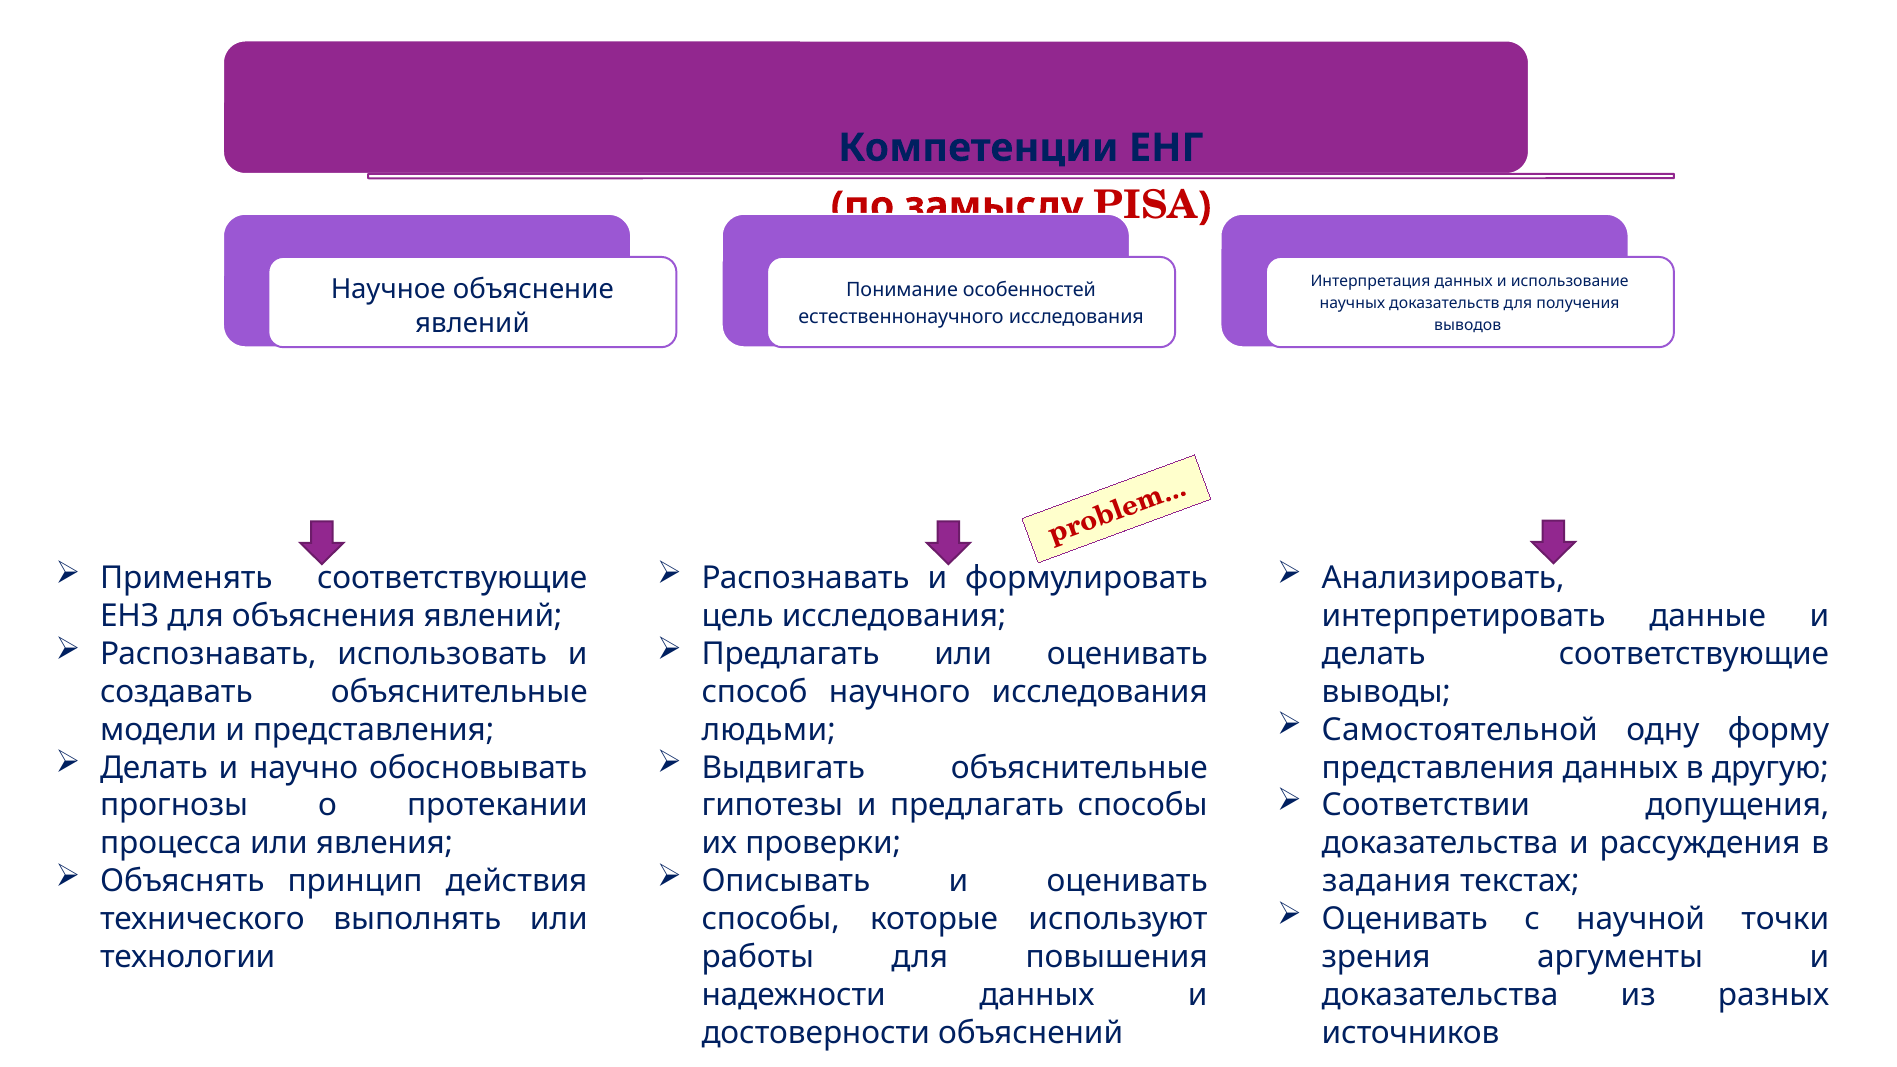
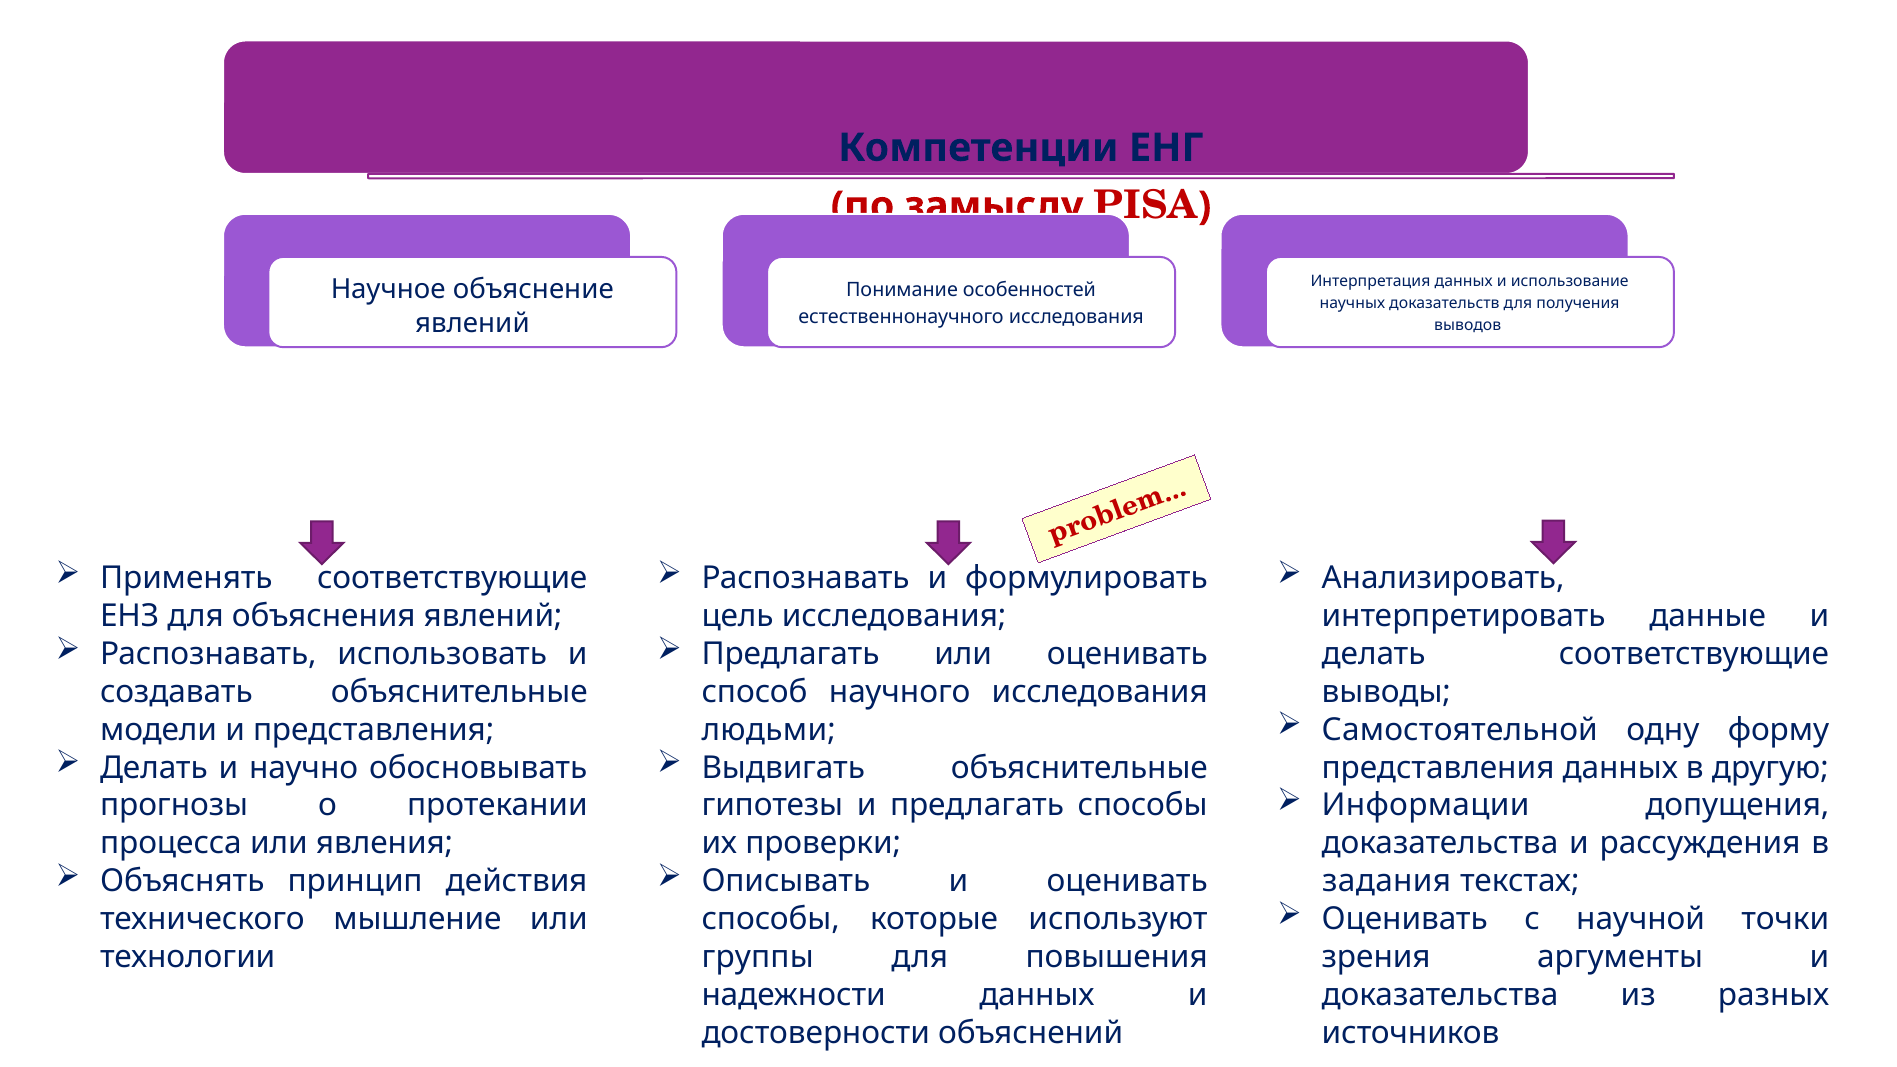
Соответствии: Соответствии -> Информации (1426, 806)
выполнять: выполнять -> мышление (417, 919)
работы: работы -> группы (758, 957)
